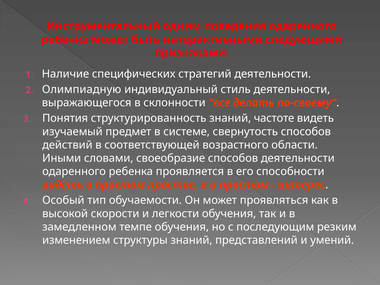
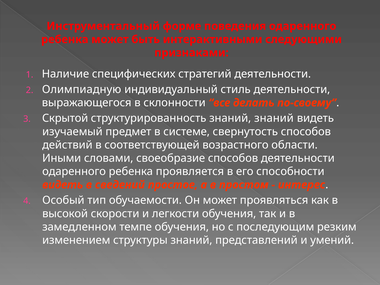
одним: одним -> форме (182, 26)
Понятия: Понятия -> Скрытой (65, 118)
знаний частоте: частоте -> знаний (274, 118)
видеть в простом: простом -> сведений (120, 185)
